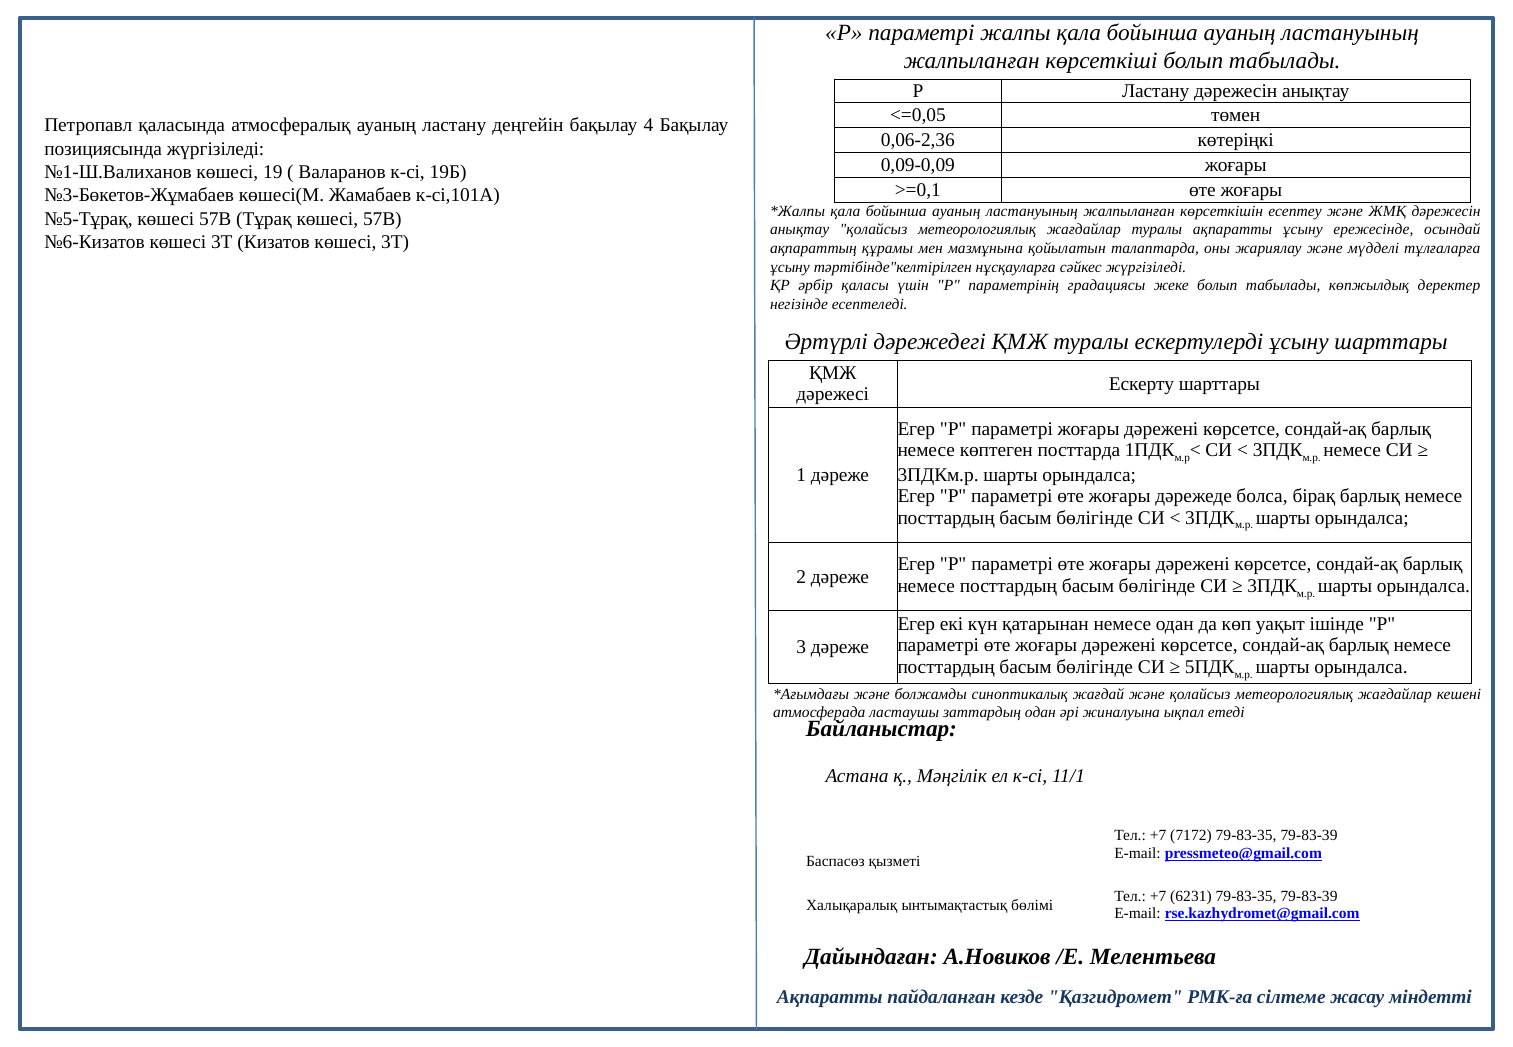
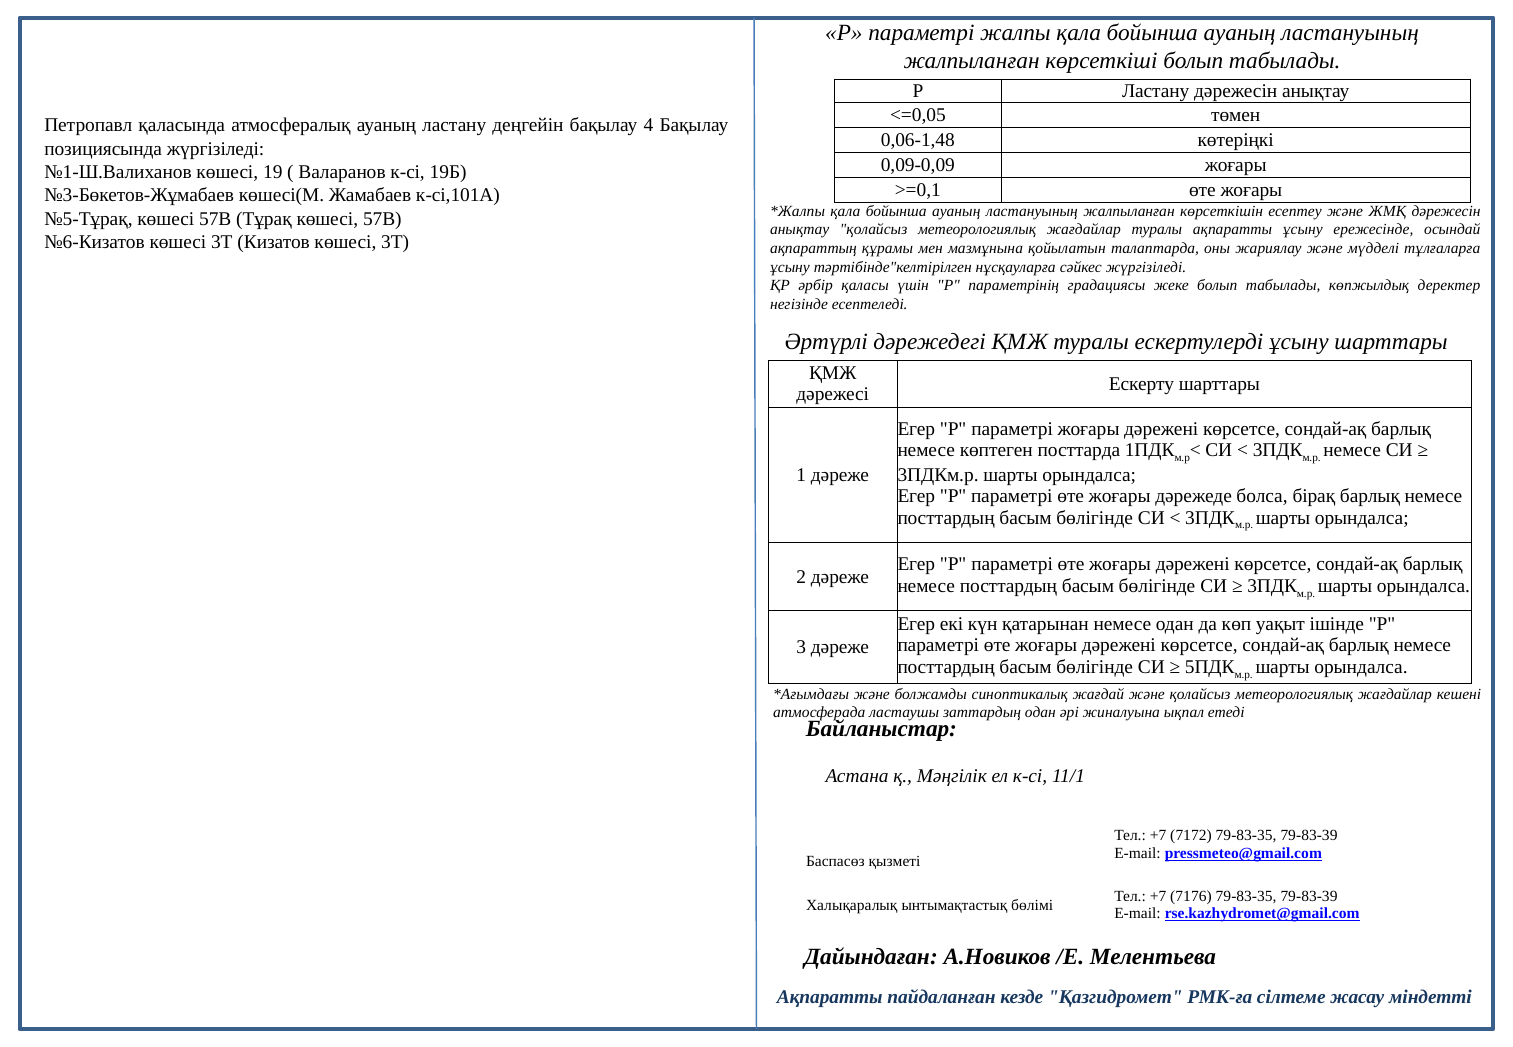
0,06-2,36: 0,06-2,36 -> 0,06-1,48 (918, 140)
6231: 6231 -> 7176 (1191, 897)
